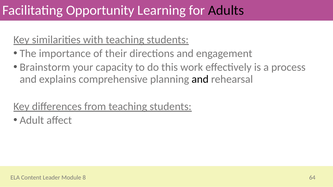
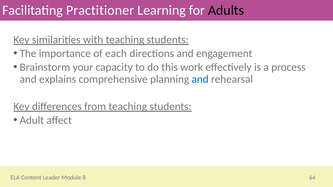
Opportunity: Opportunity -> Practitioner (100, 10)
their: their -> each (116, 54)
and colour: black -> blue (200, 79)
